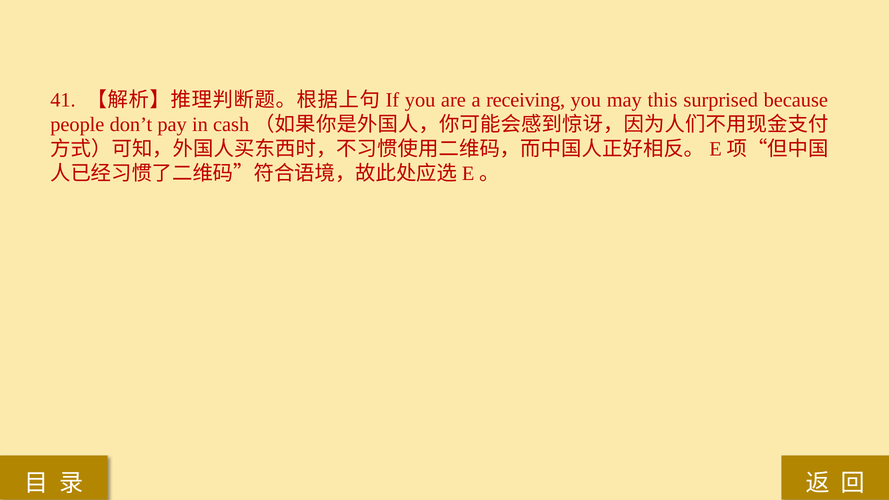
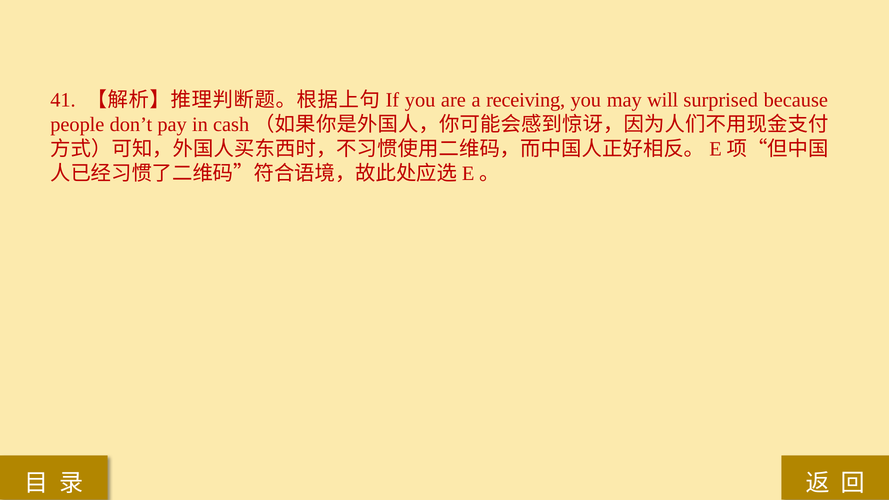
this: this -> will (663, 100)
